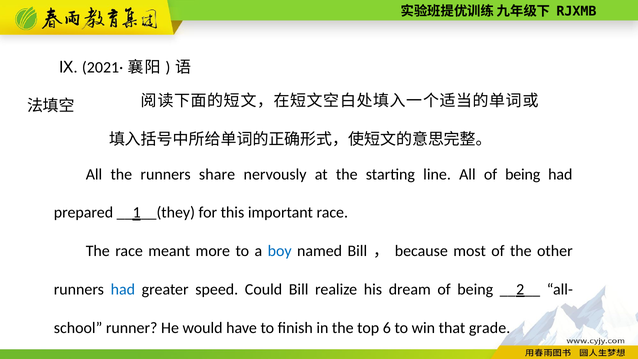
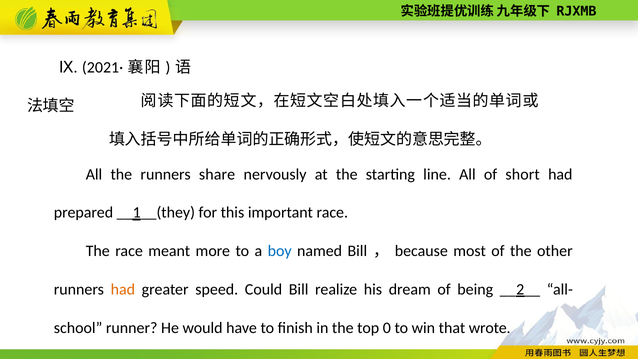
All of being: being -> short (523, 174)
had colour: blue -> orange (123, 289)
6: 6 -> 0 (387, 328)
grade: grade -> wrote (490, 328)
